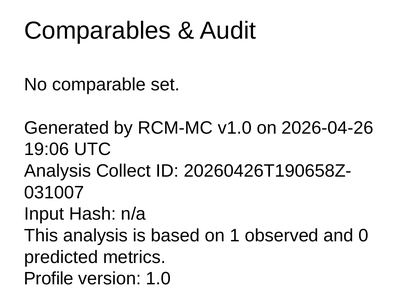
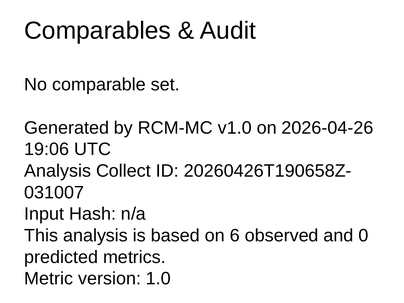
1: 1 -> 6 (235, 236)
Profile: Profile -> Metric (49, 279)
